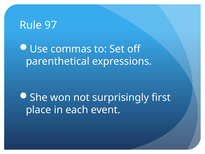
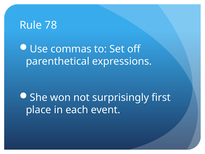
97: 97 -> 78 (51, 25)
